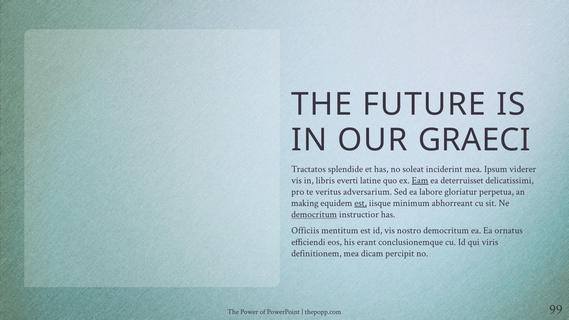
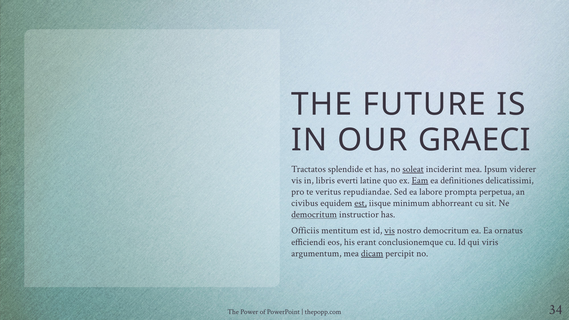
soleat underline: none -> present (413, 169)
deterruisset: deterruisset -> definitiones (462, 180)
adversarium: adversarium -> repudiandae (368, 192)
gloriatur: gloriatur -> prompta (461, 192)
making: making -> civibus (305, 203)
vis underline: none -> present (390, 231)
definitionem: definitionem -> argumentum (316, 253)
dicam underline: none -> present (372, 253)
99: 99 -> 34 (556, 310)
